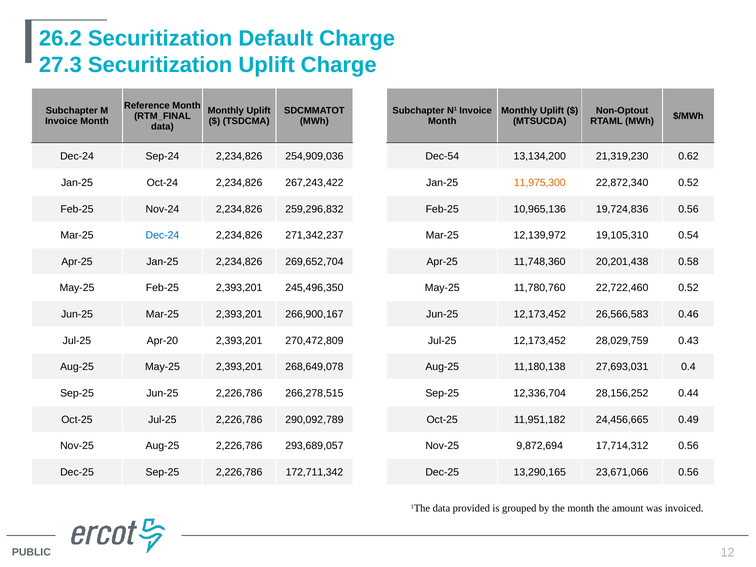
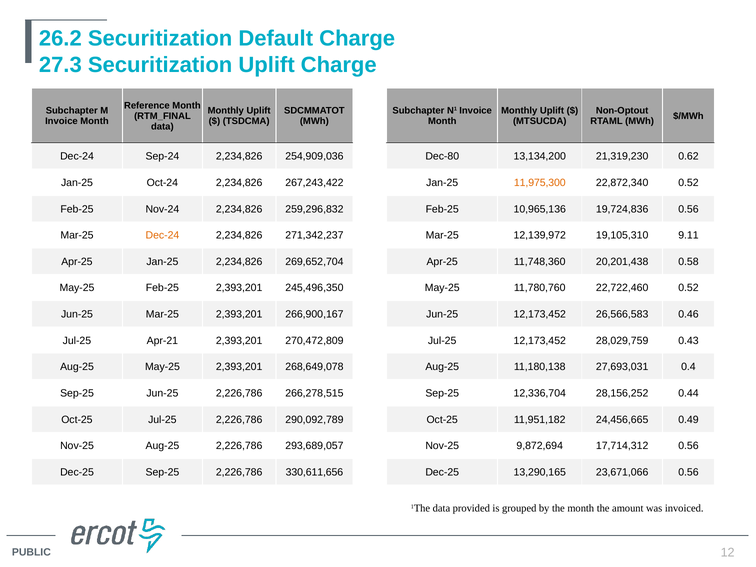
Dec-54: Dec-54 -> Dec-80 (442, 156)
Dec-24 colour: blue -> orange (162, 235)
0.54: 0.54 -> 9.11 (688, 235)
Apr-20: Apr-20 -> Apr-21 (162, 341)
172,711,342: 172,711,342 -> 330,611,656 (314, 472)
